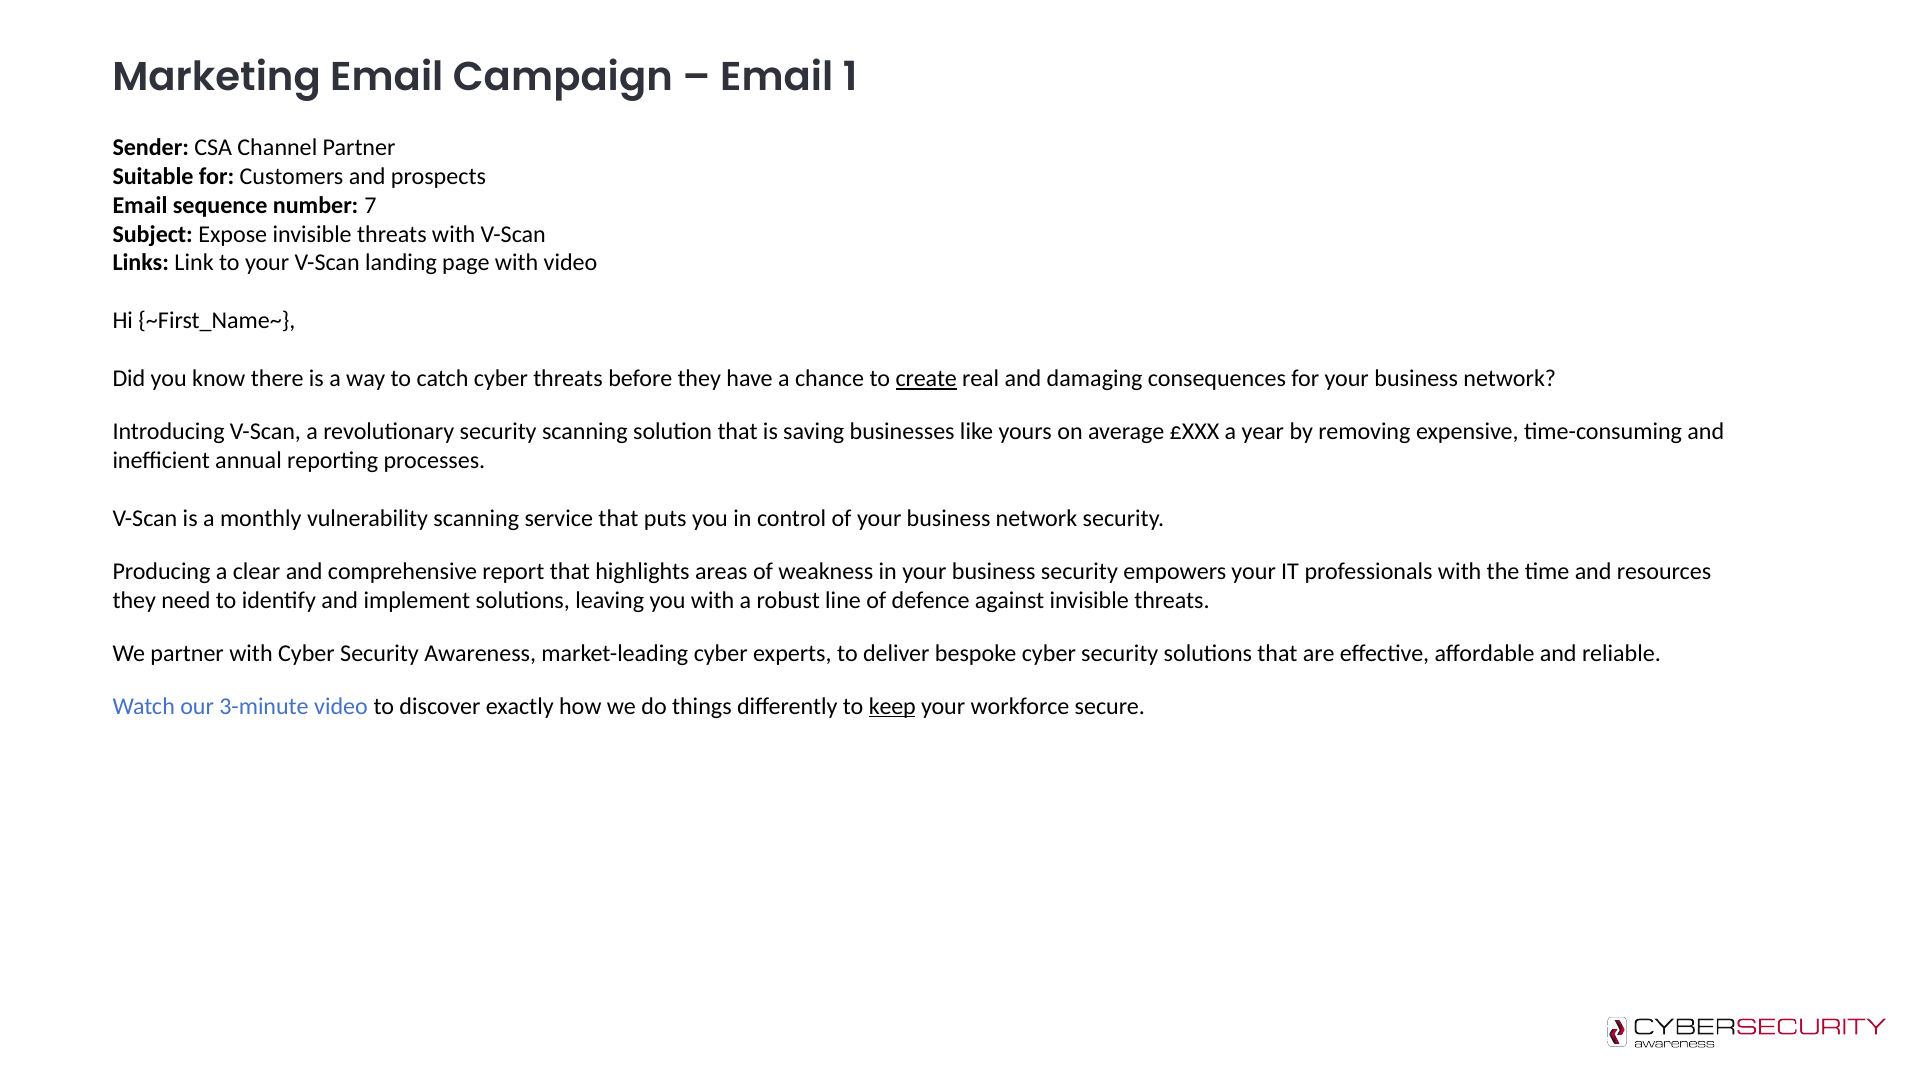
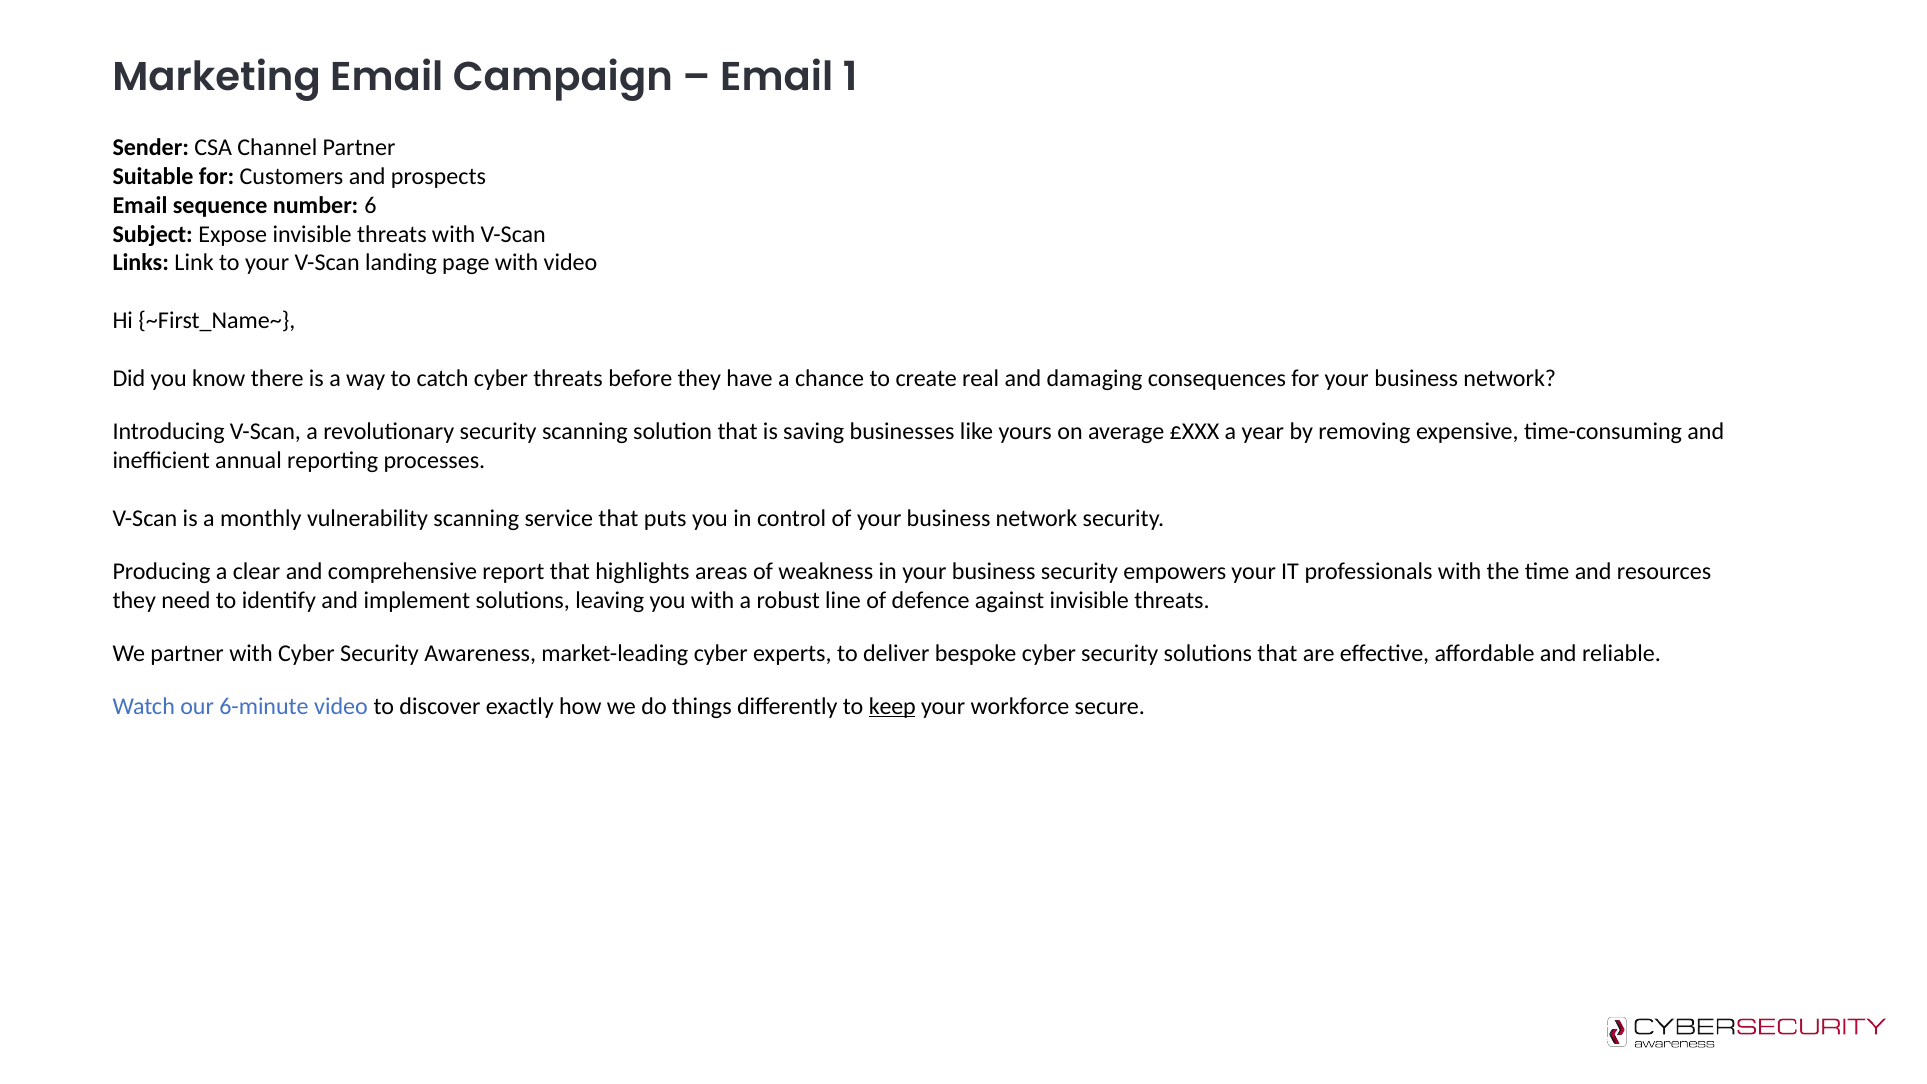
7: 7 -> 6 (370, 205)
create underline: present -> none (926, 379)
3-minute: 3-minute -> 6-minute (264, 706)
